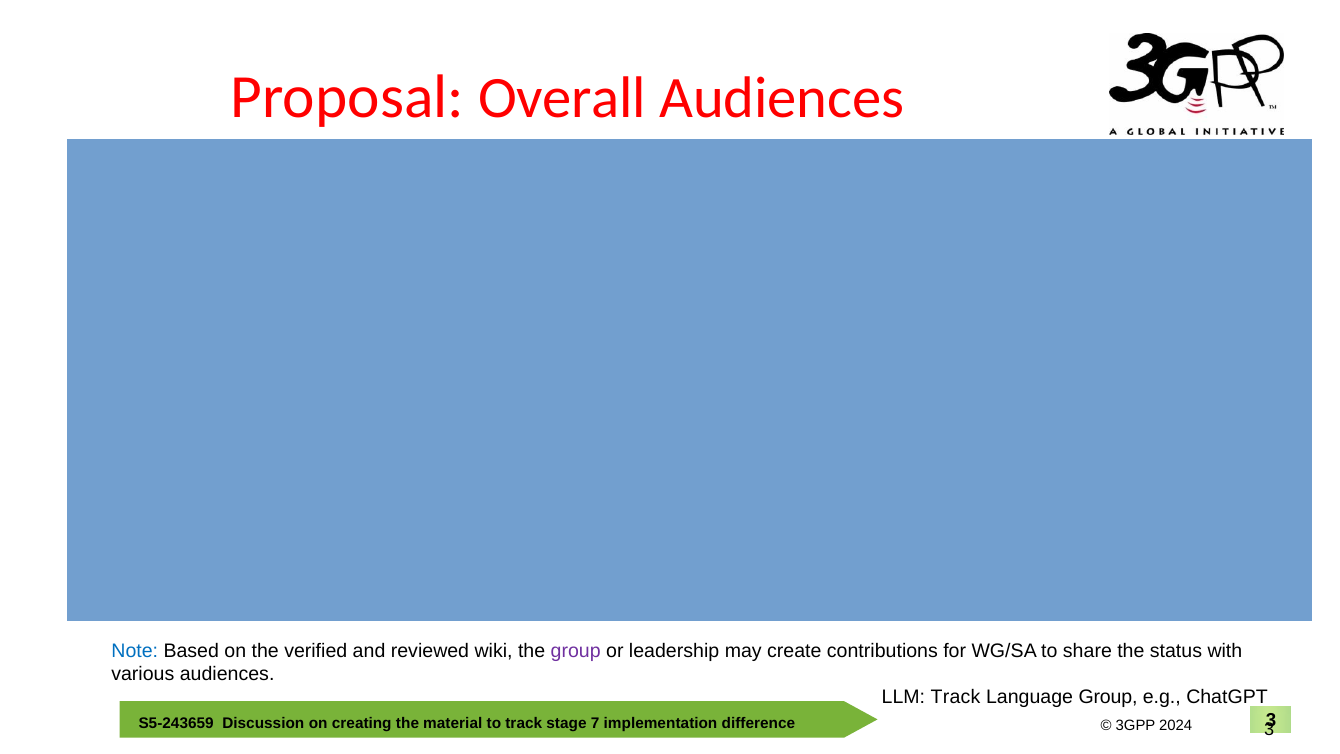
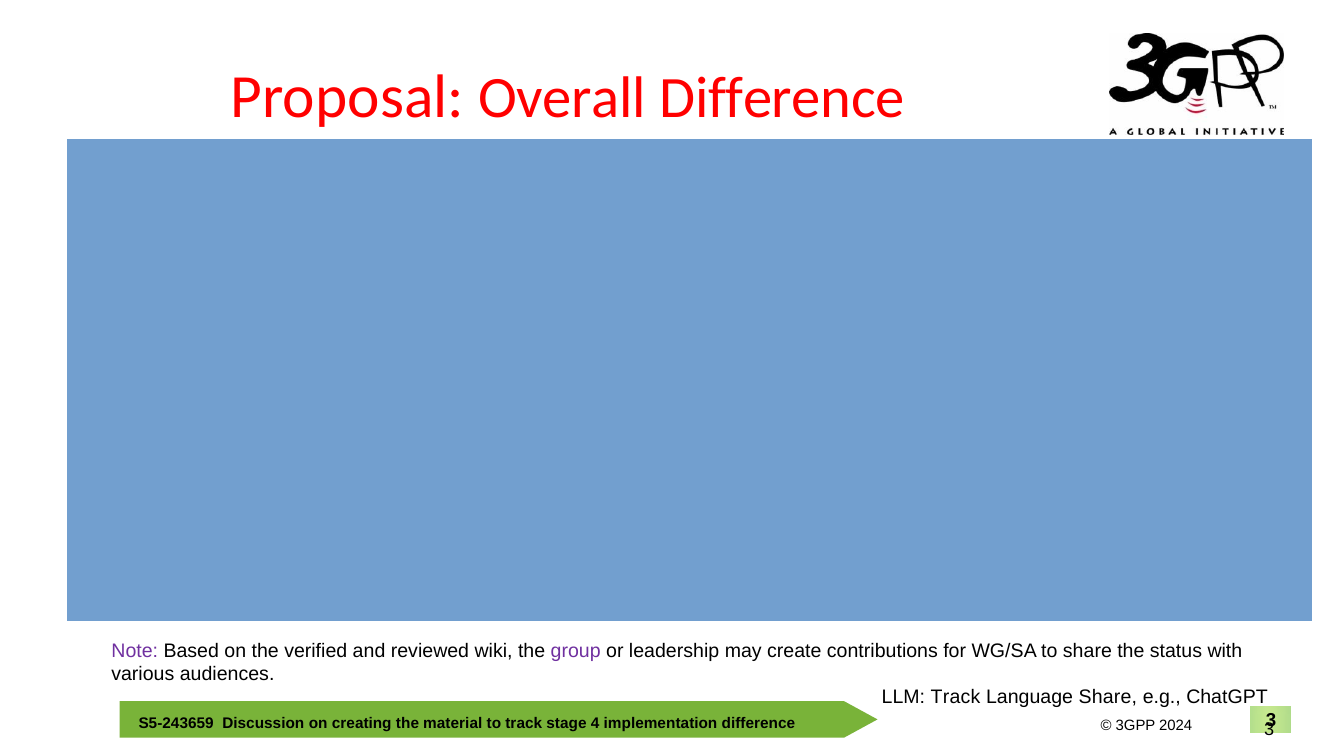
Overall Audiences: Audiences -> Difference (782, 98)
Note colour: blue -> purple (135, 651)
Language Group: Group -> Share (1108, 697)
7: 7 -> 4 (595, 723)
